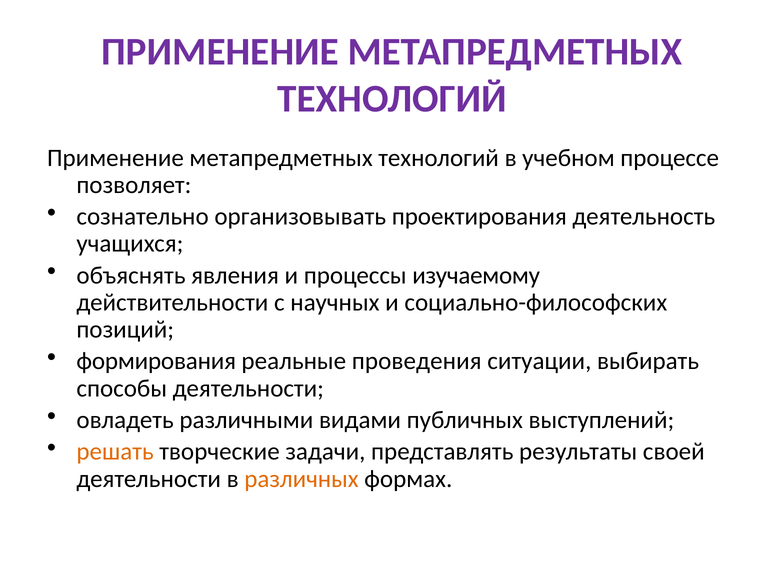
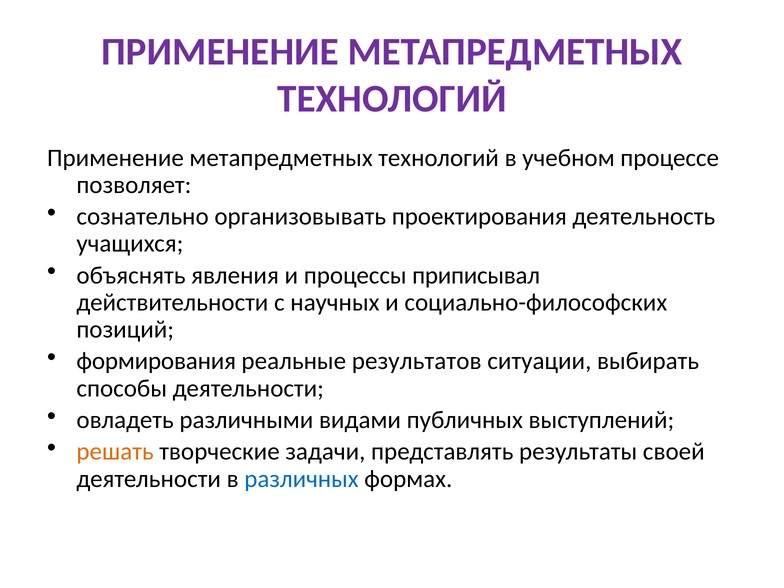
изучаемому: изучаемому -> приписывал (476, 275)
проведения: проведения -> результатов (417, 361)
различных colour: orange -> blue (301, 479)
